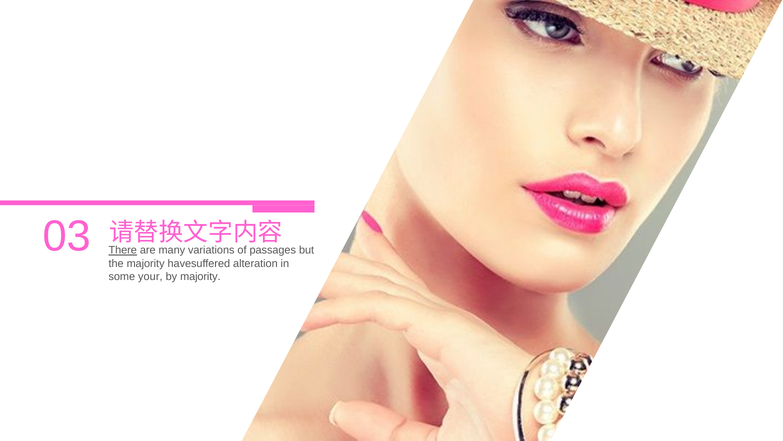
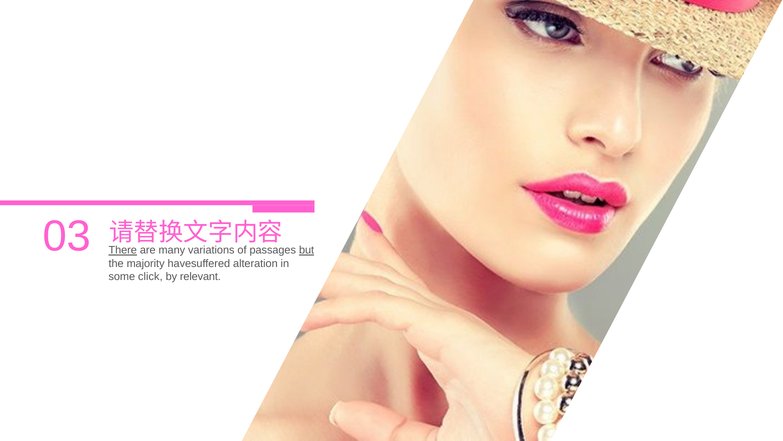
but underline: none -> present (307, 250)
your: your -> click (150, 276)
by majority: majority -> relevant (200, 276)
